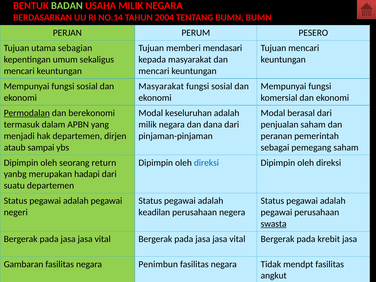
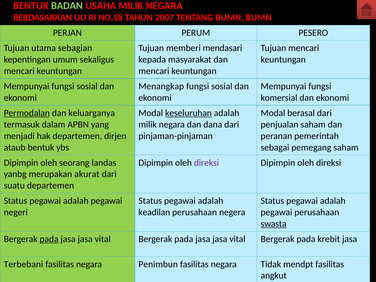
NO.14: NO.14 -> NO.58 (111, 18)
2004: 2004 -> 2007 (164, 18)
Masyarakat: Masyarakat -> Menangkap (161, 86)
berekonomi: berekonomi -> keluarganya (92, 113)
keseluruhan underline: none -> present (188, 113)
ataub sampai: sampai -> bentuk (41, 147)
return: return -> landas (104, 163)
direksi colour: blue -> purple (206, 163)
hadapi: hadapi -> akurat (87, 174)
pada underline: none -> present (49, 239)
Gambaran: Gambaran -> Terbebani (23, 264)
